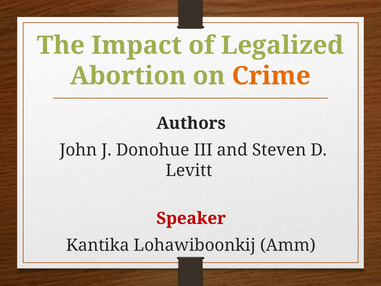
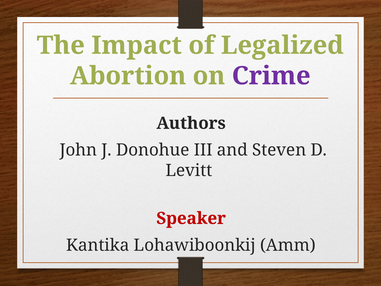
Crime colour: orange -> purple (271, 76)
